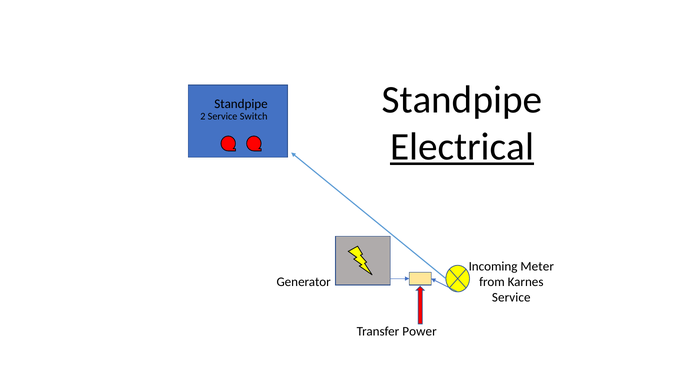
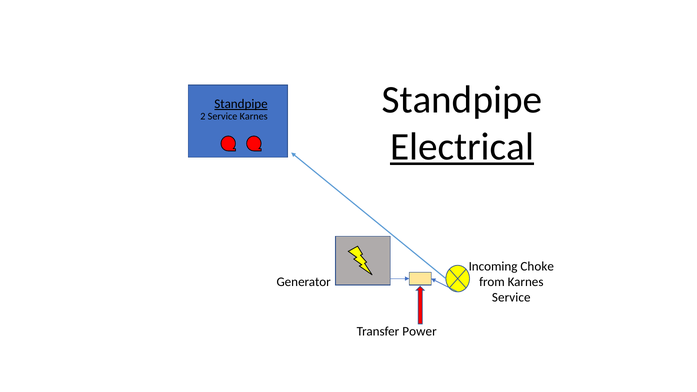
Standpipe underline: none -> present (241, 104)
Service Switch: Switch -> Karnes (254, 117)
Meter: Meter -> Choke (537, 266)
